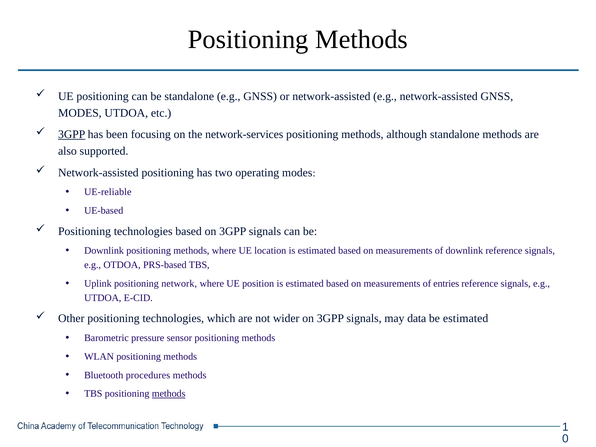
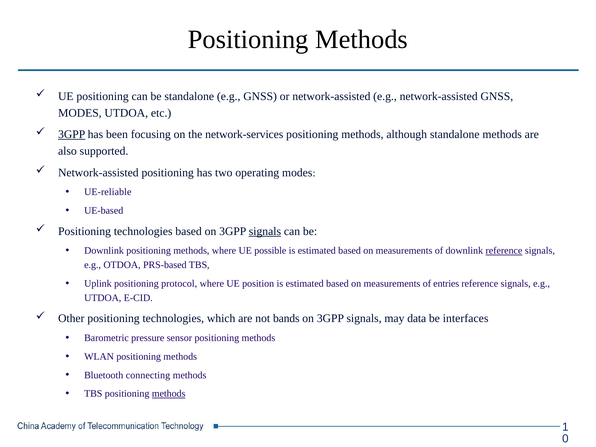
signals underline: none -> present (265, 231)
location: location -> possible (270, 251)
reference underline: none -> present (504, 251)
network: network -> protocol (179, 284)
wider: wider -> bands (286, 318)
be estimated: estimated -> interfaces (466, 318)
procedures: procedures -> connecting (148, 375)
